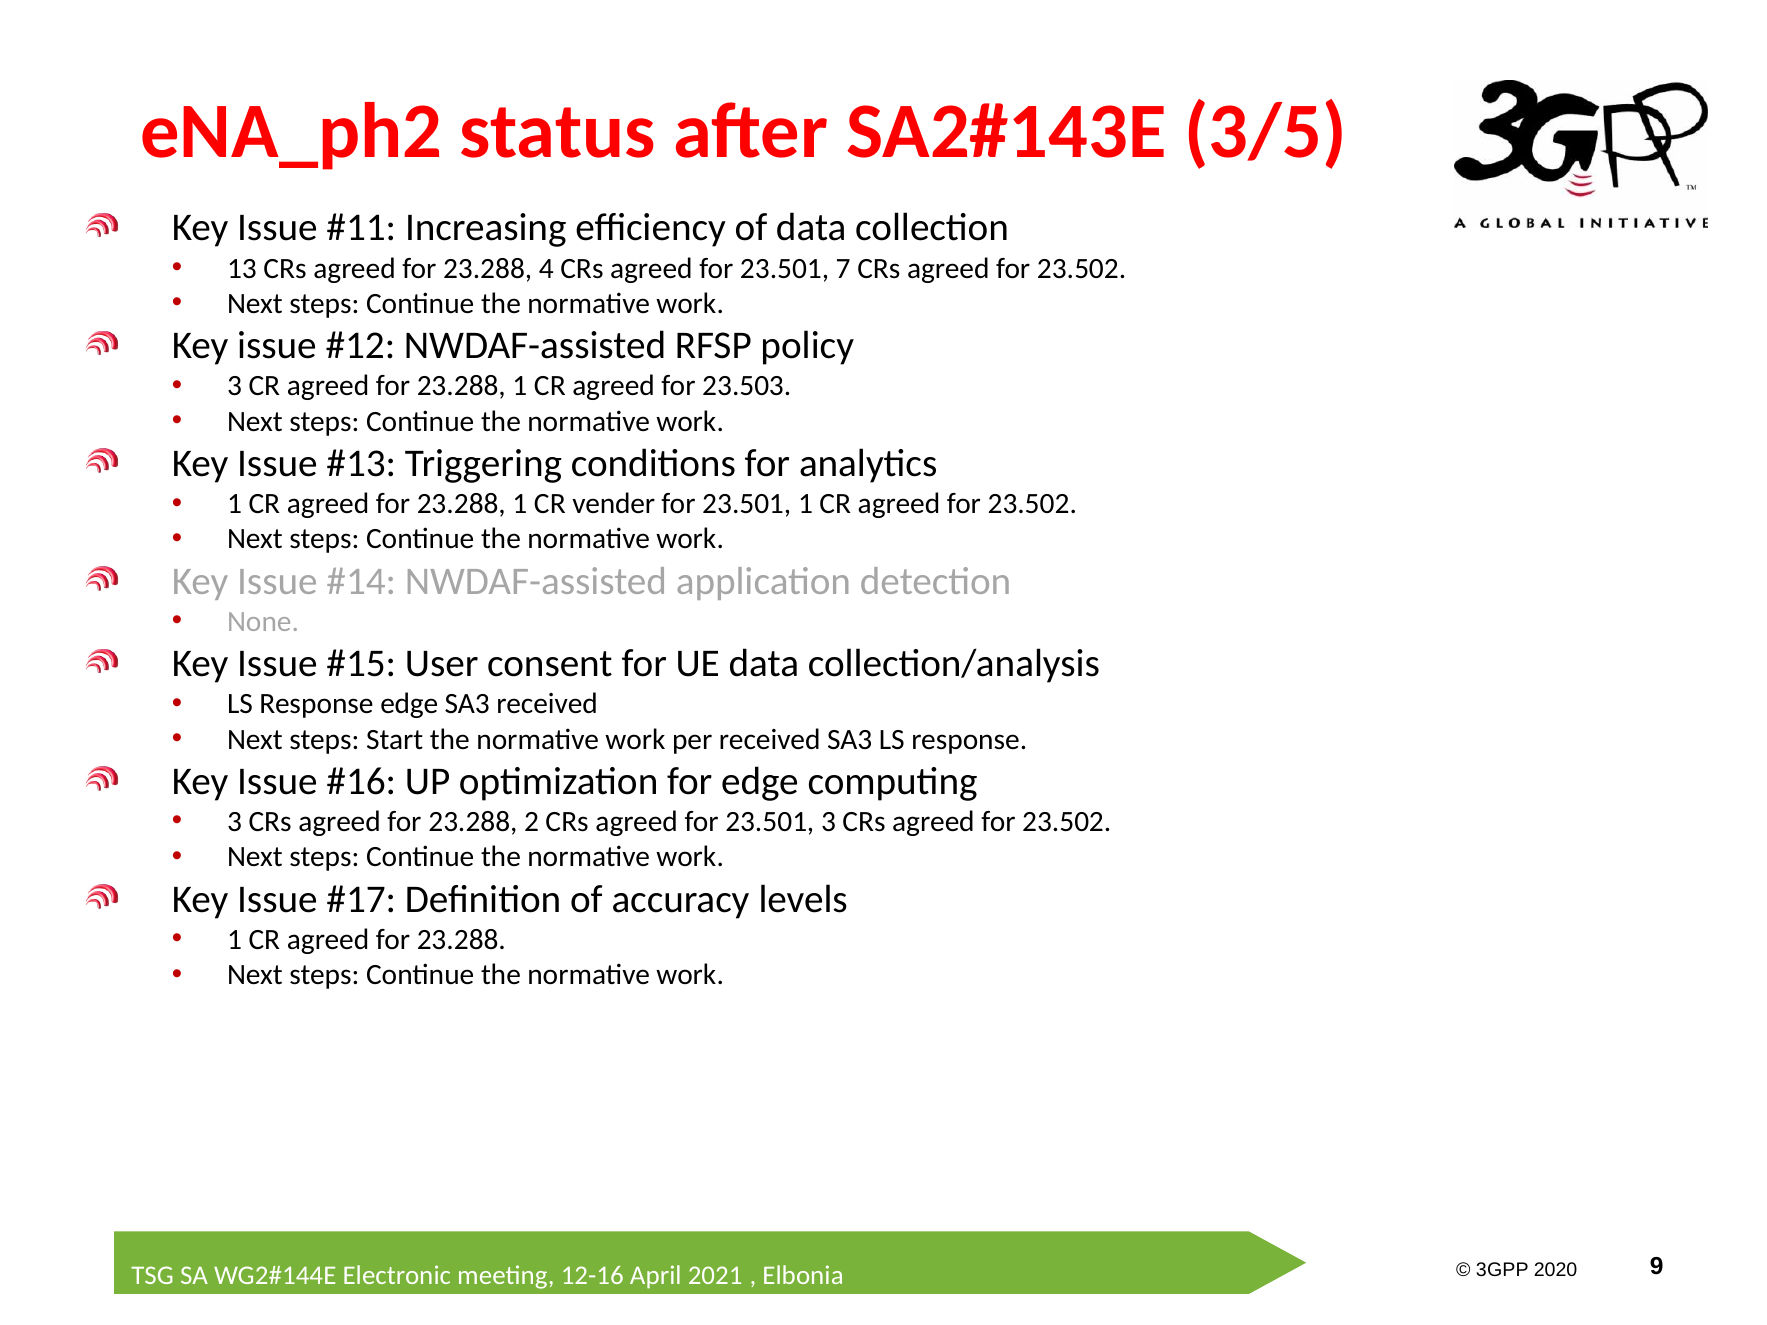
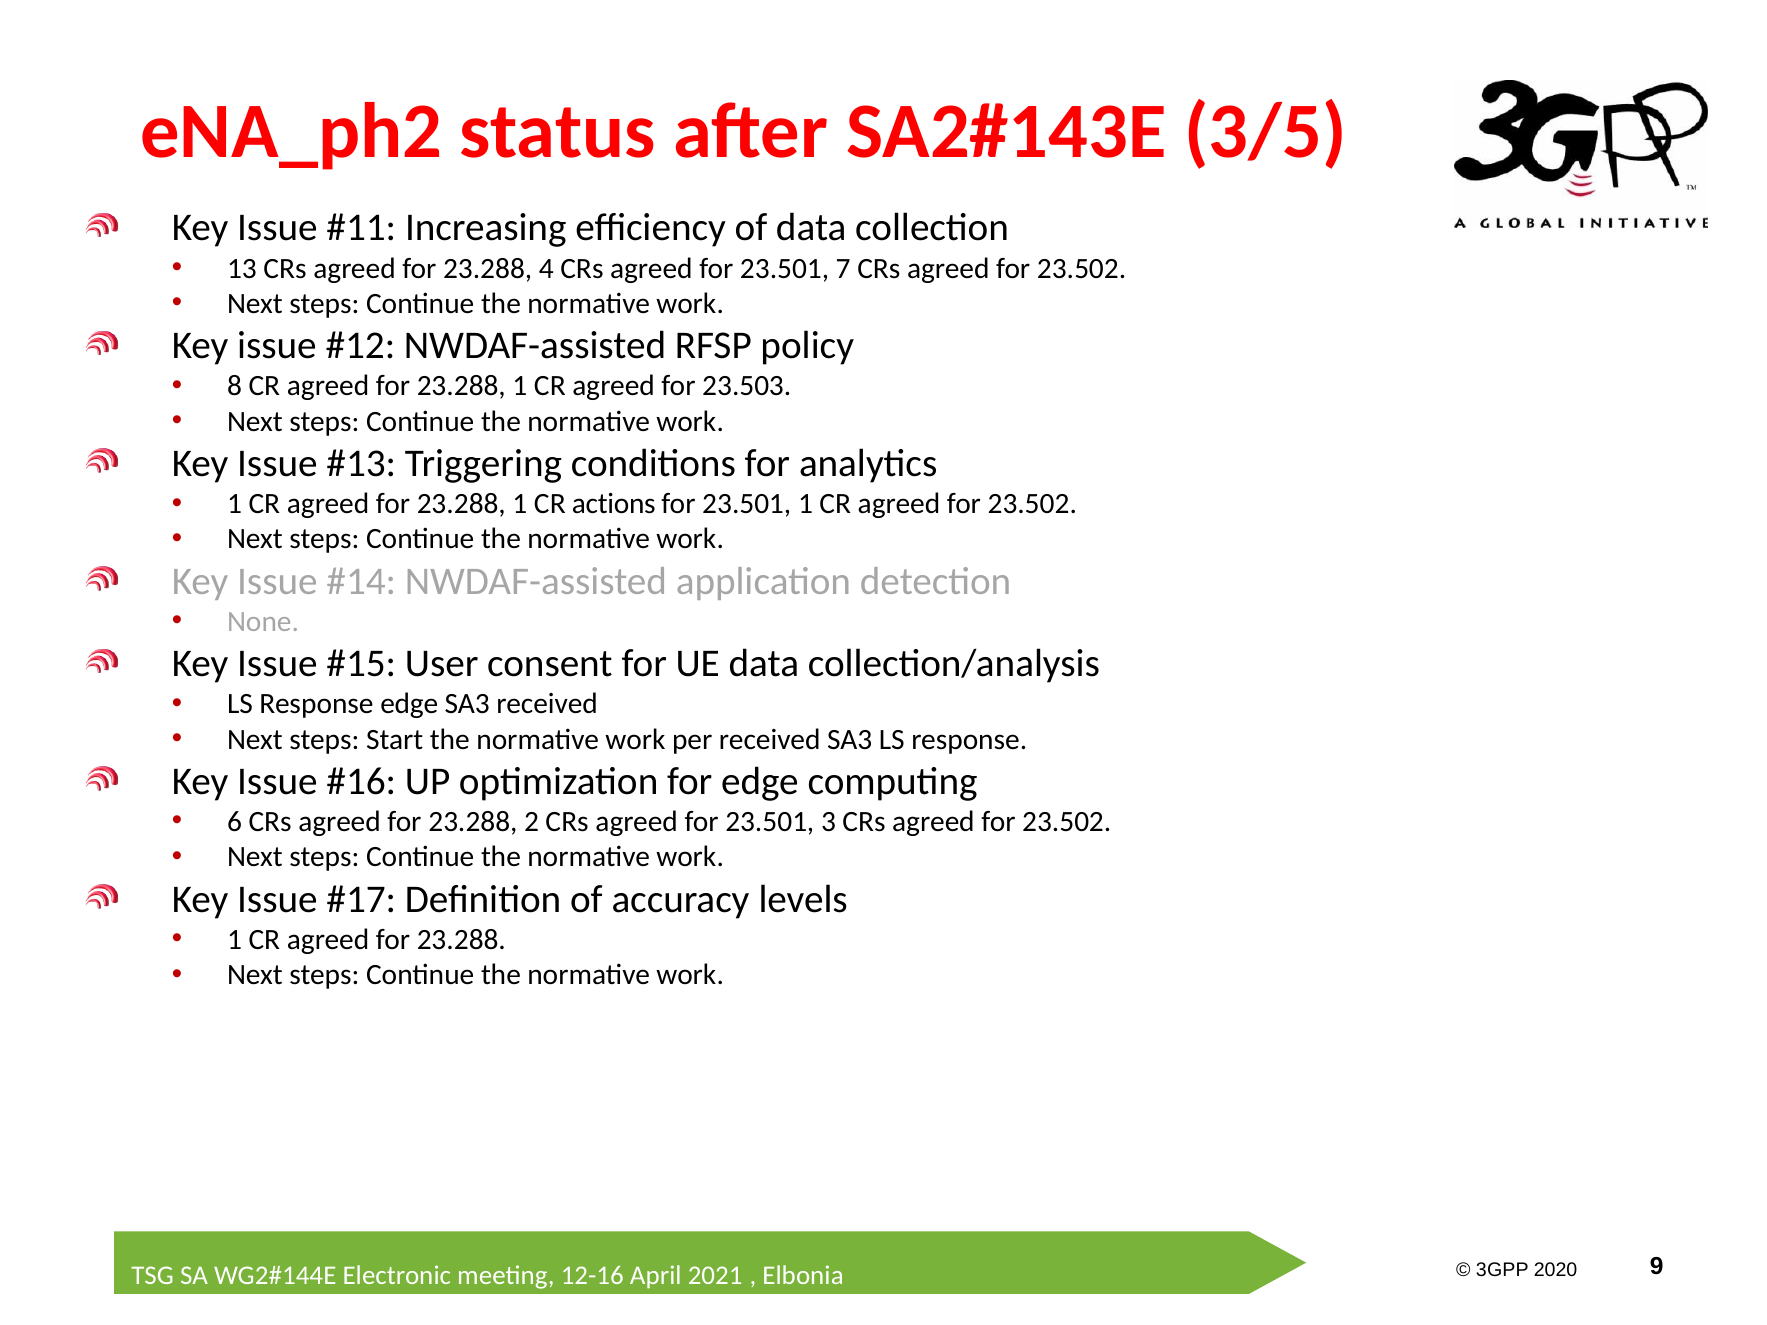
3: 3 -> 8 (235, 386)
vender: vender -> actions (614, 504)
3: 3 -> 6 (235, 822)
